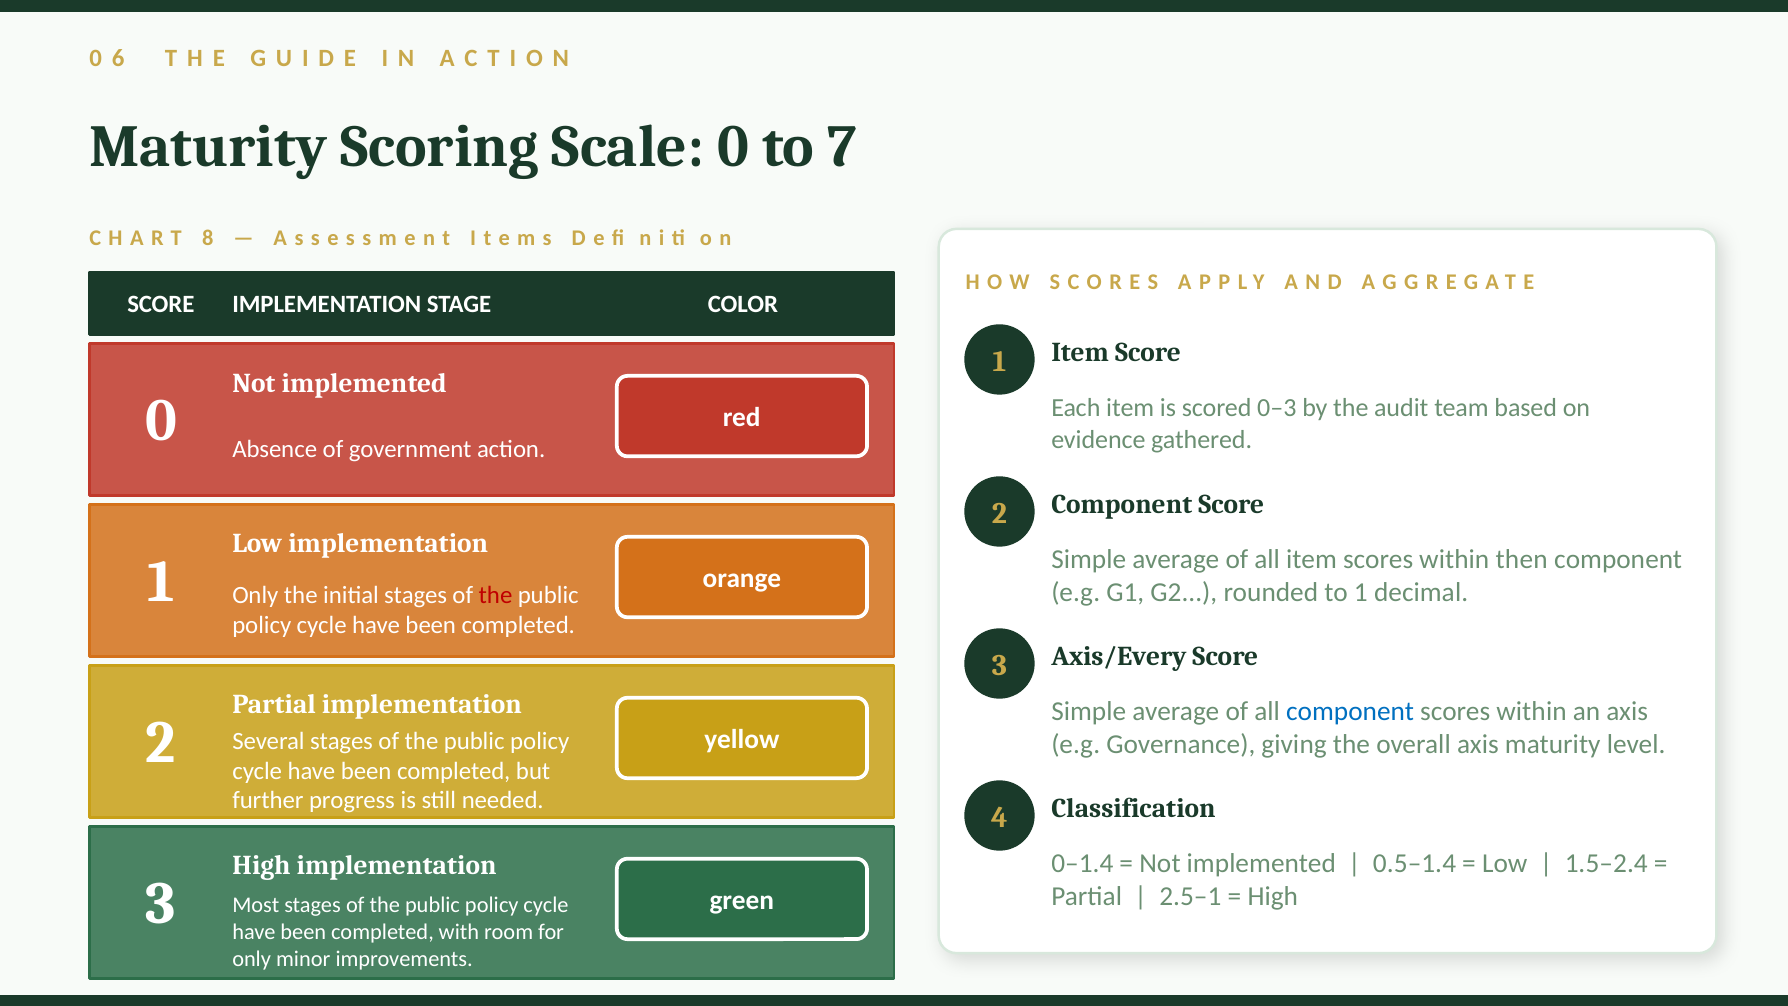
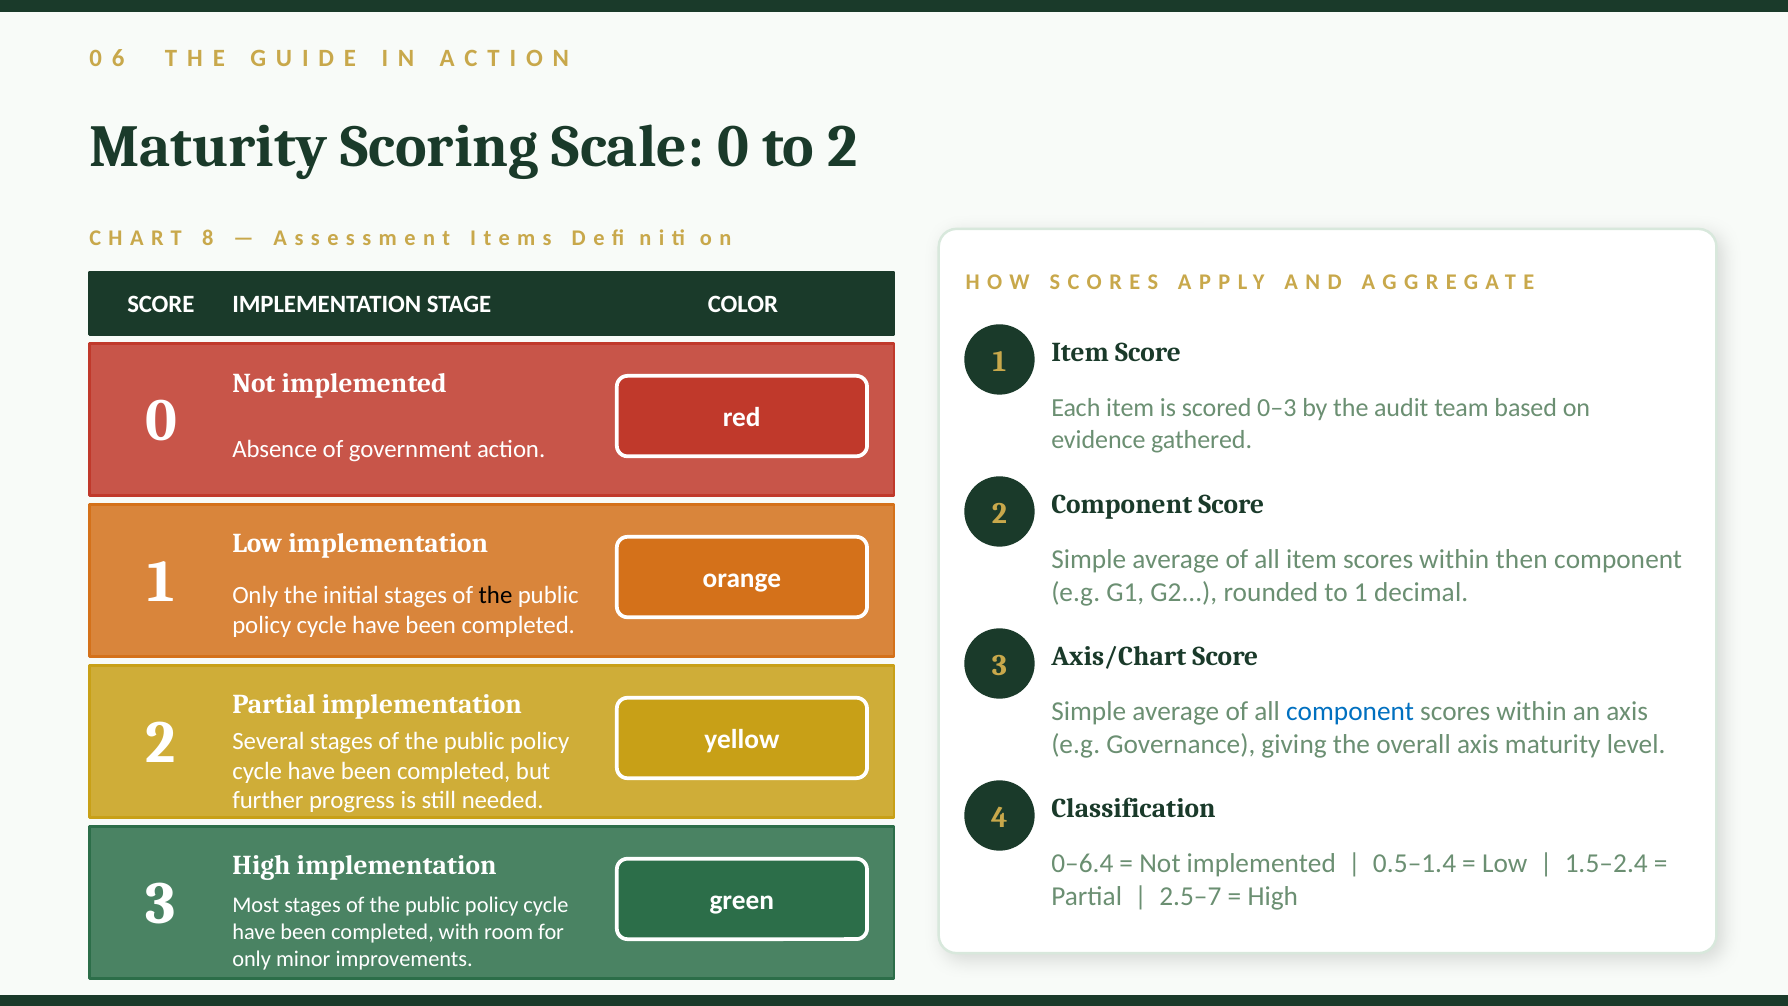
to 7: 7 -> 2 (843, 147)
the colour: red -> black (496, 595)
Axis/Every: Axis/Every -> Axis/Chart (1119, 656)
0–1.4: 0–1.4 -> 0–6.4 (1082, 863)
2.5–1: 2.5–1 -> 2.5–7 (1190, 896)
